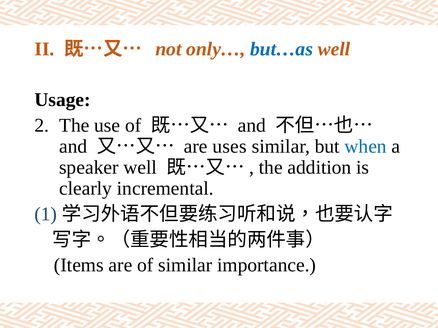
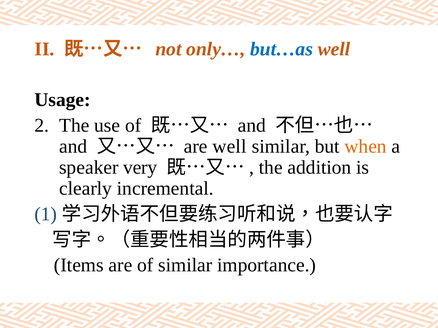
are uses: uses -> well (230, 147)
when colour: blue -> orange (366, 147)
speaker well: well -> very (140, 168)
